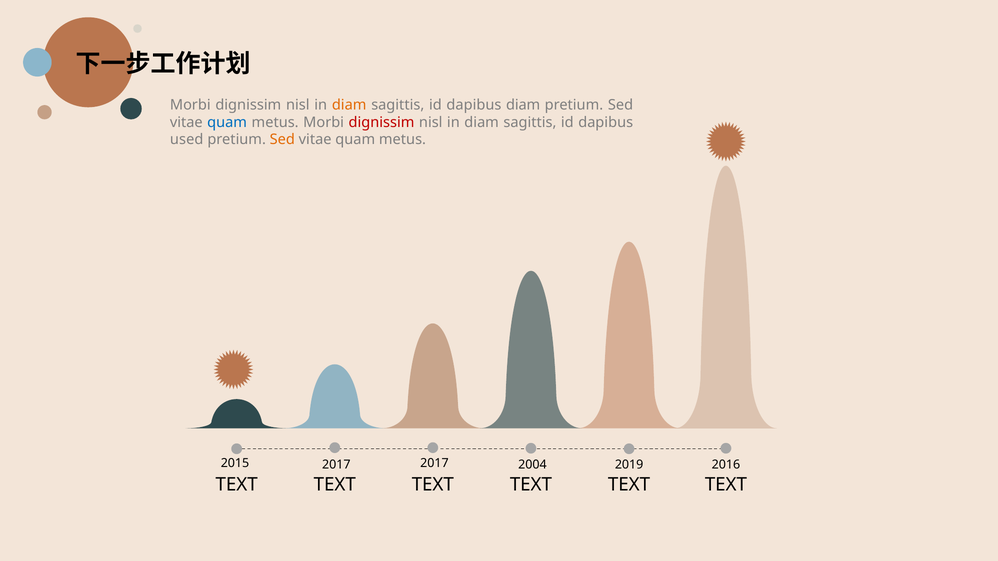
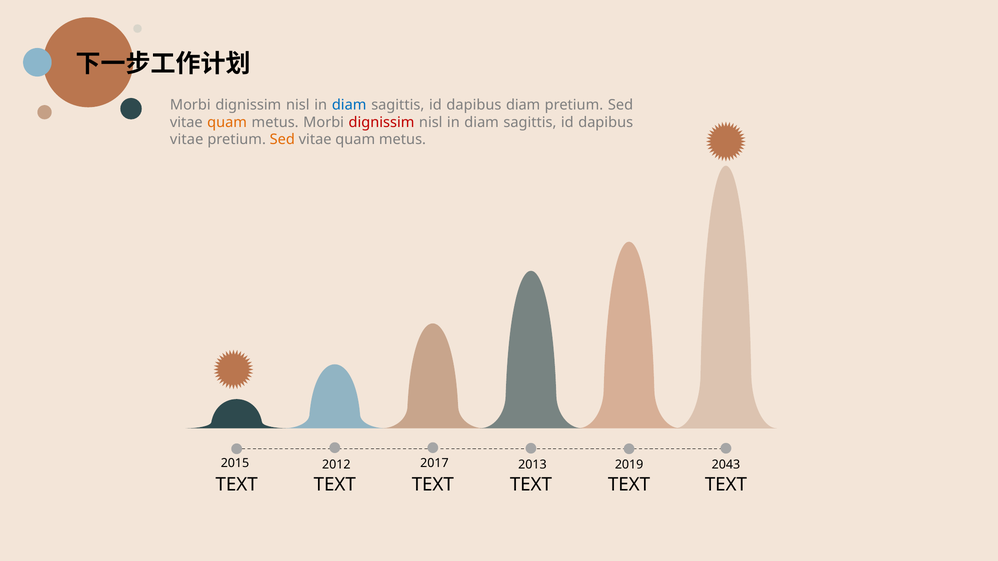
diam colour: orange -> blue (349, 105)
quam colour: blue -> orange (227, 122)
used: used -> vitae (187, 140)
2015 2017: 2017 -> 2012 (336, 465)
2004: 2004 -> 2013 (532, 465)
2016: 2016 -> 2043 (726, 465)
